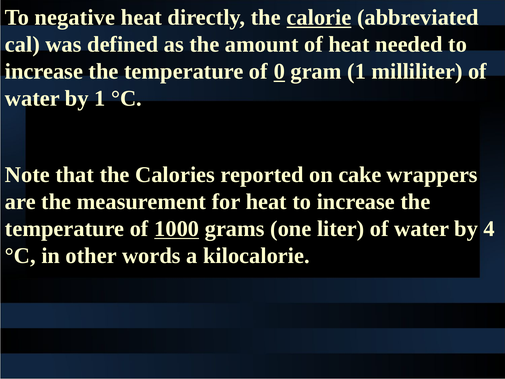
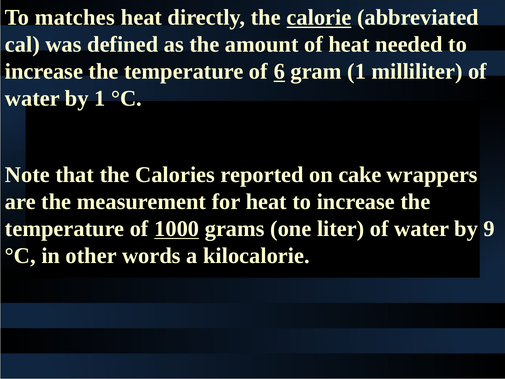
negative: negative -> matches (75, 18)
0: 0 -> 6 (279, 71)
4: 4 -> 9 (489, 229)
